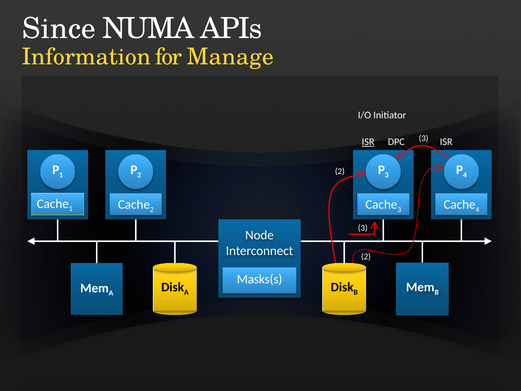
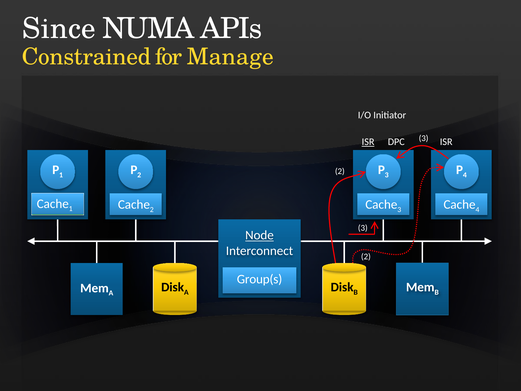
Information: Information -> Constrained (86, 57)
Node underline: none -> present (259, 235)
Masks(s: Masks(s -> Group(s (260, 279)
